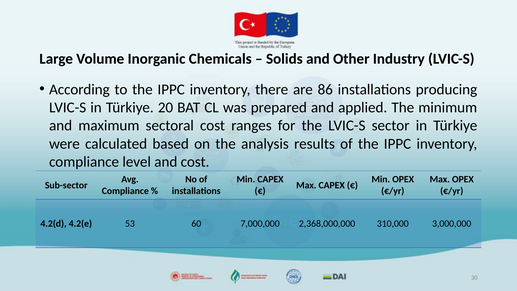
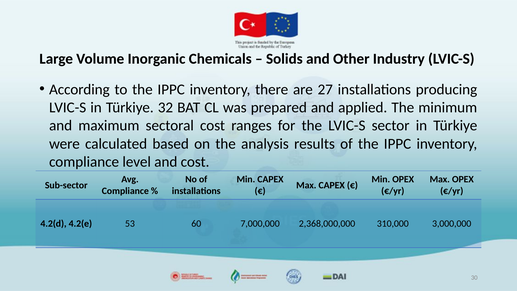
86: 86 -> 27 (325, 89)
20: 20 -> 32 (165, 107)
